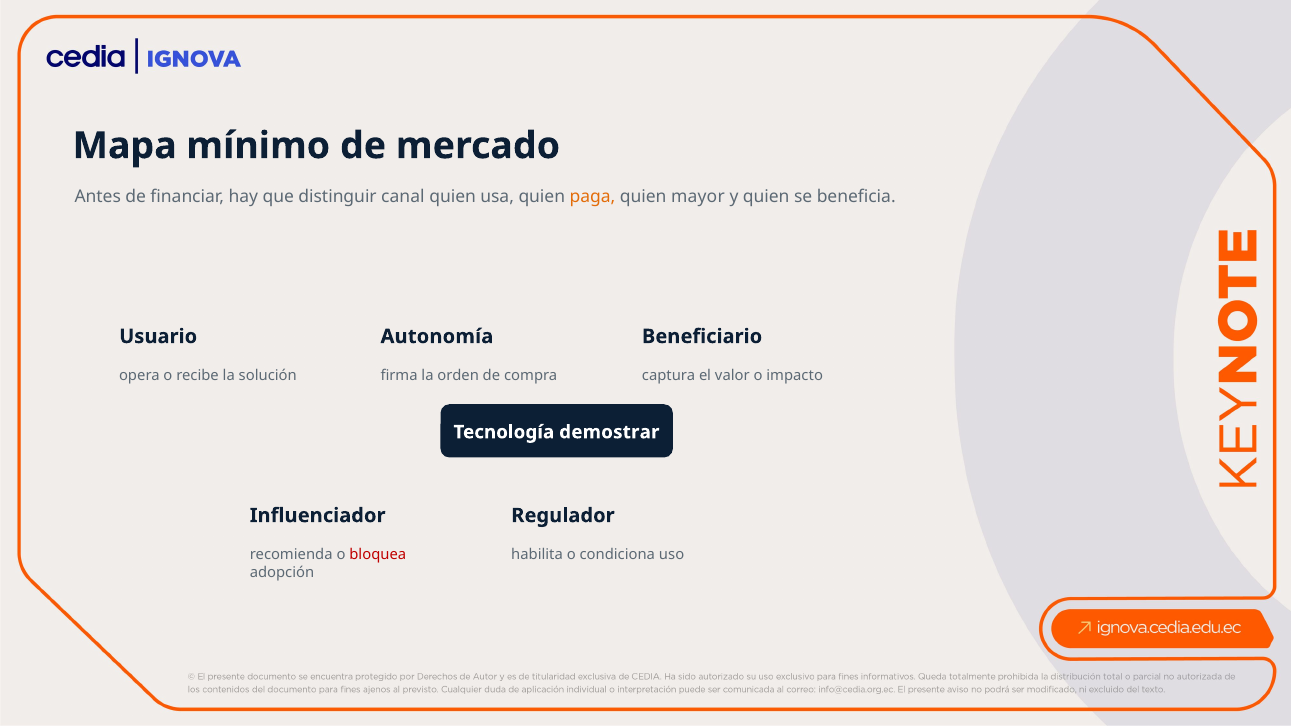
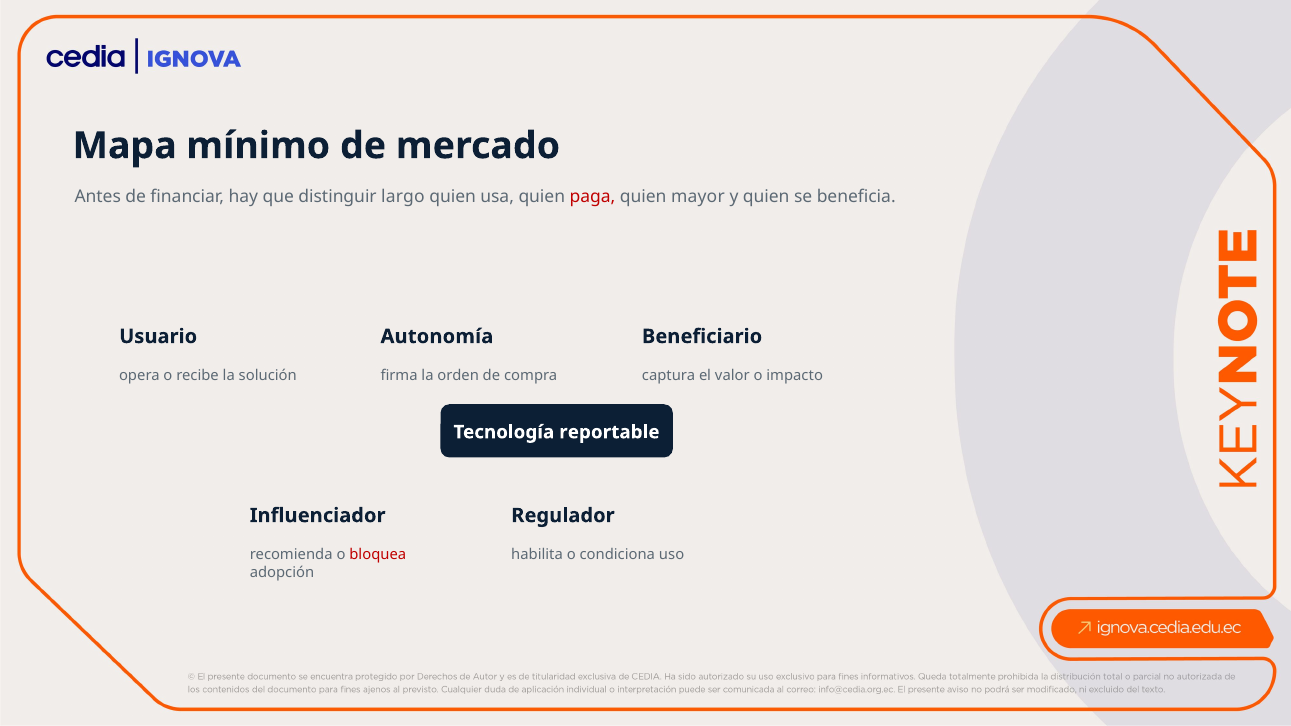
canal: canal -> largo (403, 197)
paga colour: orange -> red (593, 197)
demostrar: demostrar -> reportable (609, 432)
